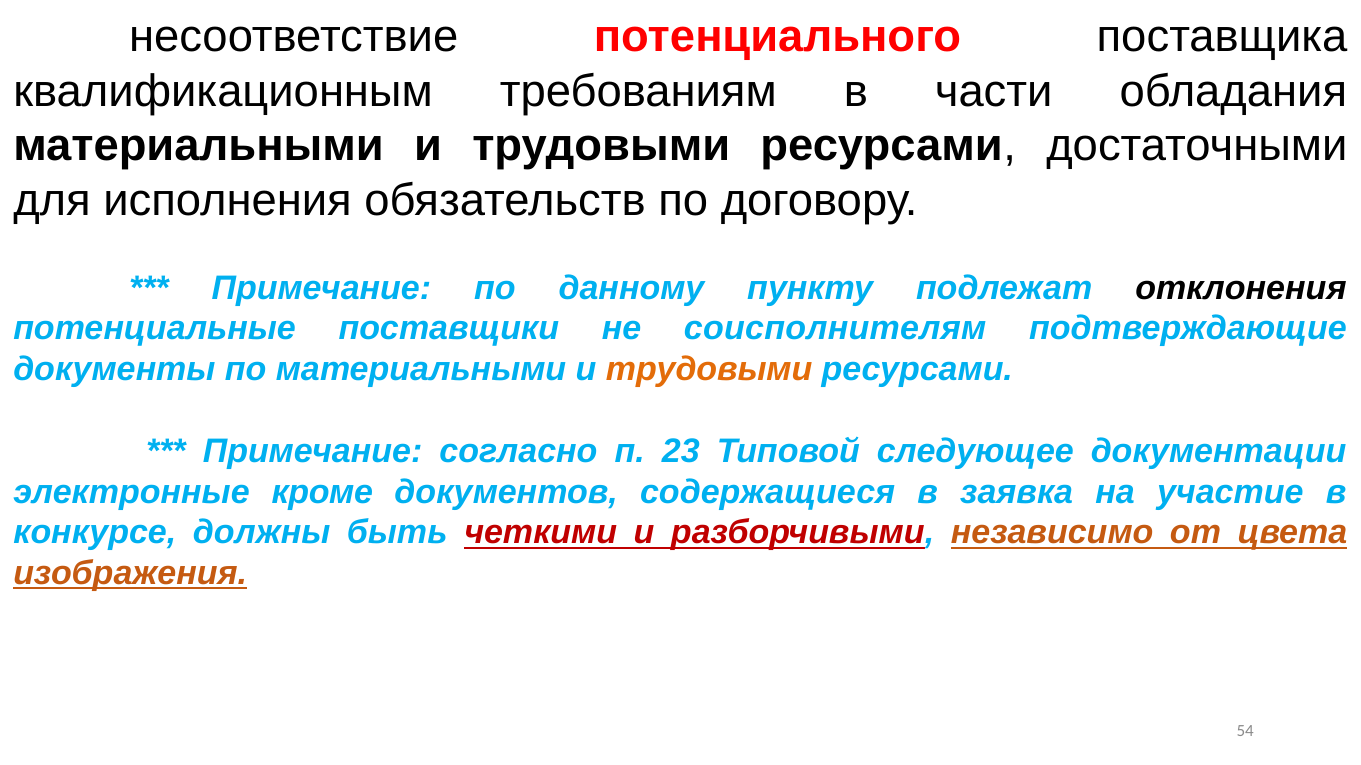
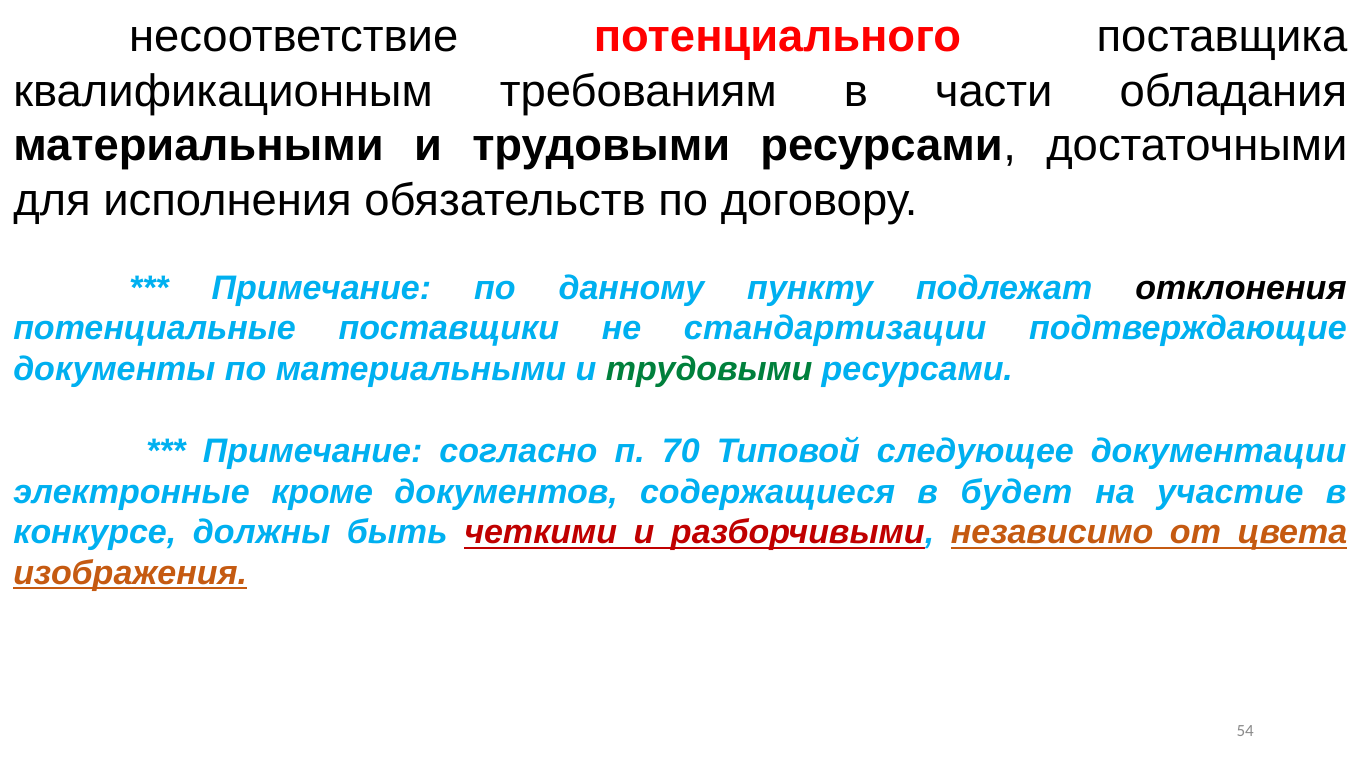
соисполнителям: соисполнителям -> стандартизации (835, 329)
трудовыми colour: orange -> green (709, 370)
23: 23 -> 70 (681, 451)
заявка: заявка -> будет (1017, 492)
